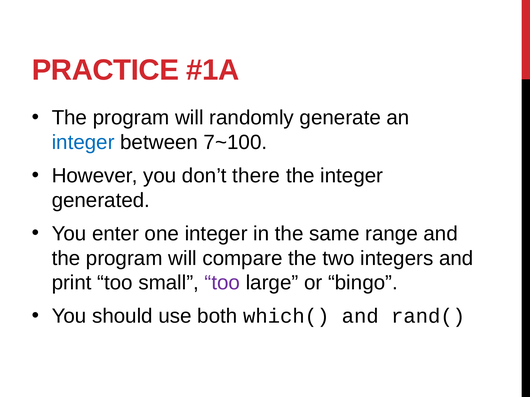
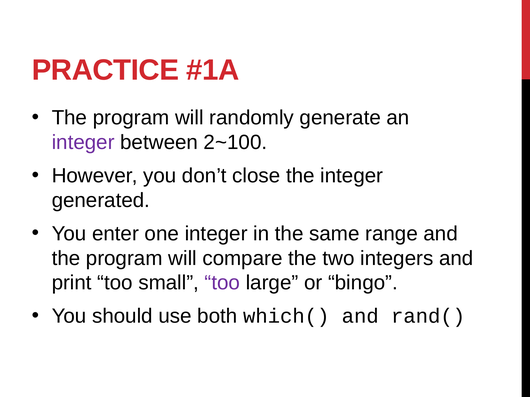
integer colour: blue -> purple (83, 143)
7~100: 7~100 -> 2~100 (235, 143)
there: there -> close (256, 176)
